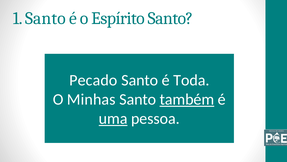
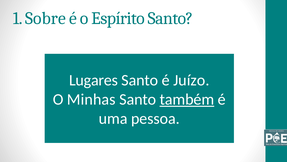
1 Santo: Santo -> Sobre (45, 18)
Pecado: Pecado -> Lugares (93, 80)
Toda: Toda -> Juízo (191, 80)
uma underline: present -> none (113, 118)
